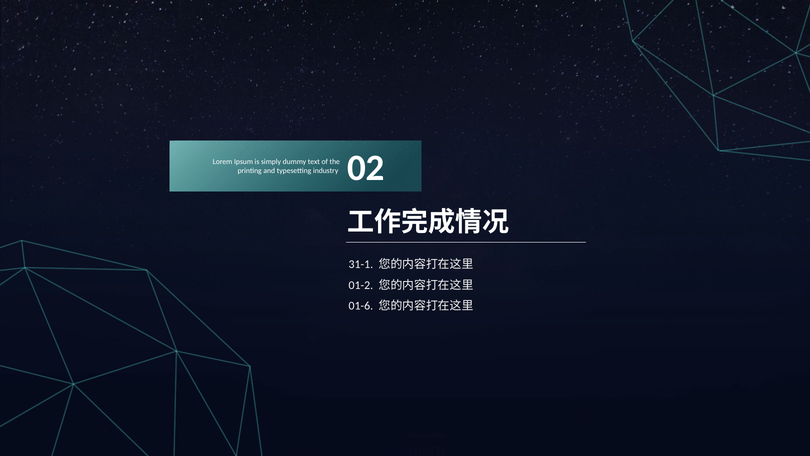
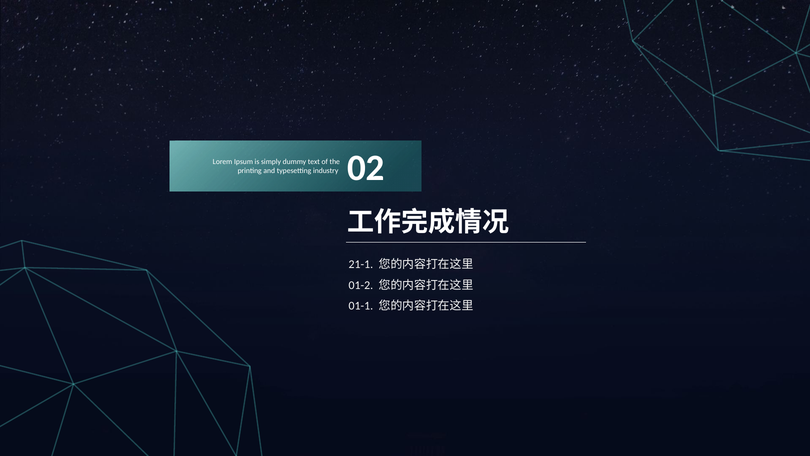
31-1: 31-1 -> 21-1 (361, 264)
01-6: 01-6 -> 01-1 (361, 306)
